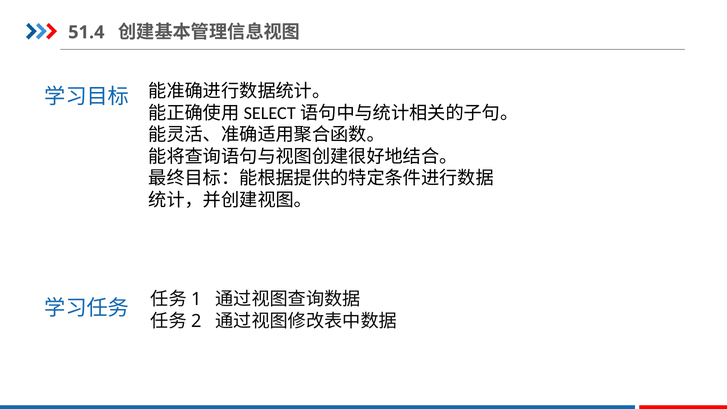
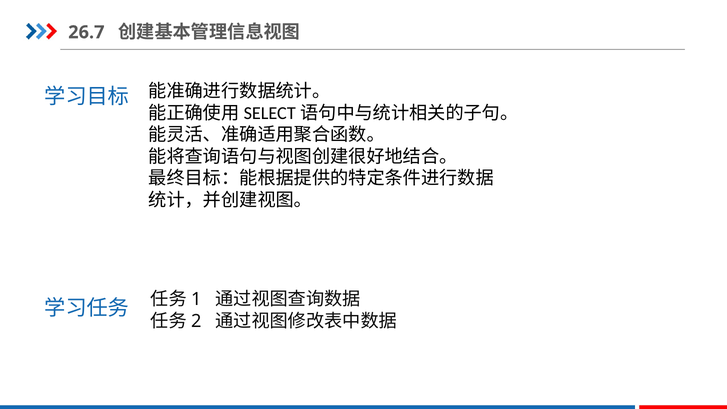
51.4: 51.4 -> 26.7 (86, 32)
